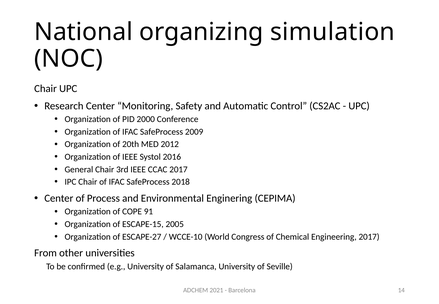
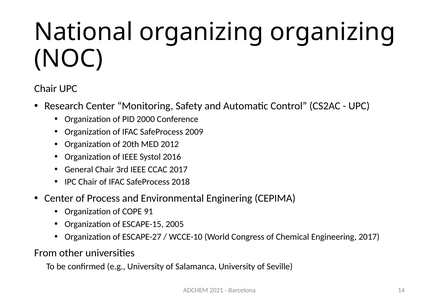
organizing simulation: simulation -> organizing (333, 32)
